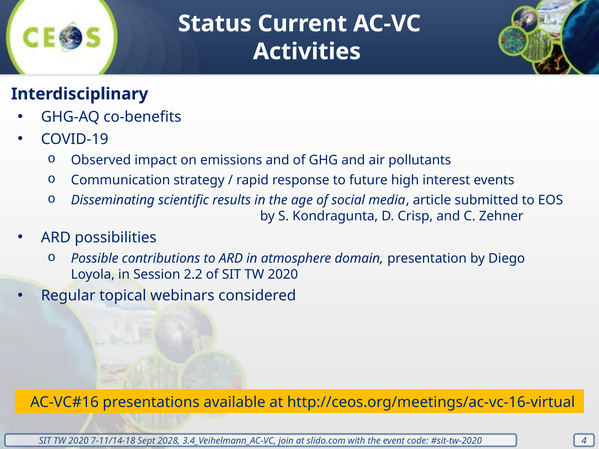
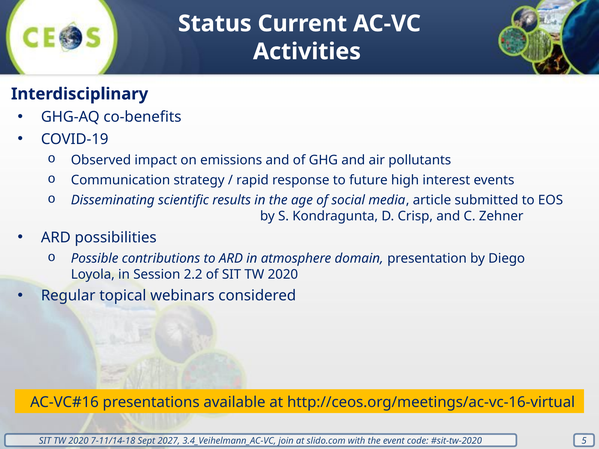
2028: 2028 -> 2027 (169, 441)
4: 4 -> 5 (584, 441)
